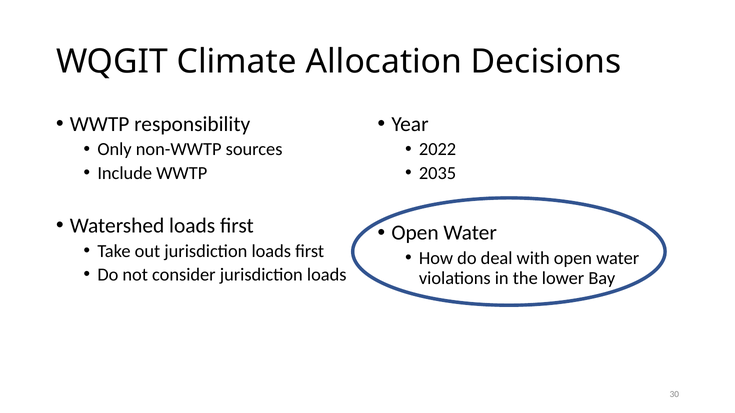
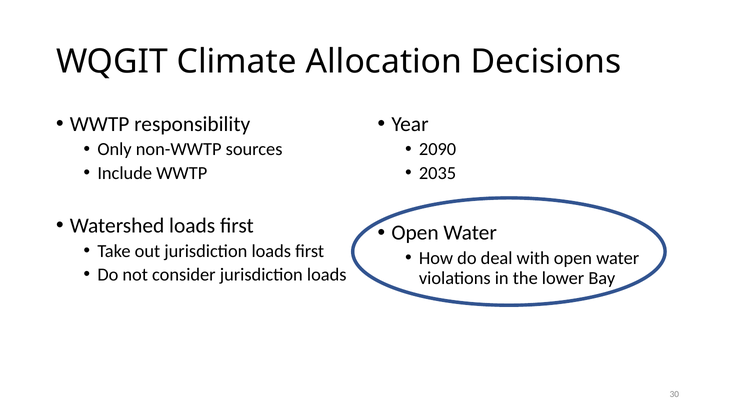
2022: 2022 -> 2090 (438, 150)
